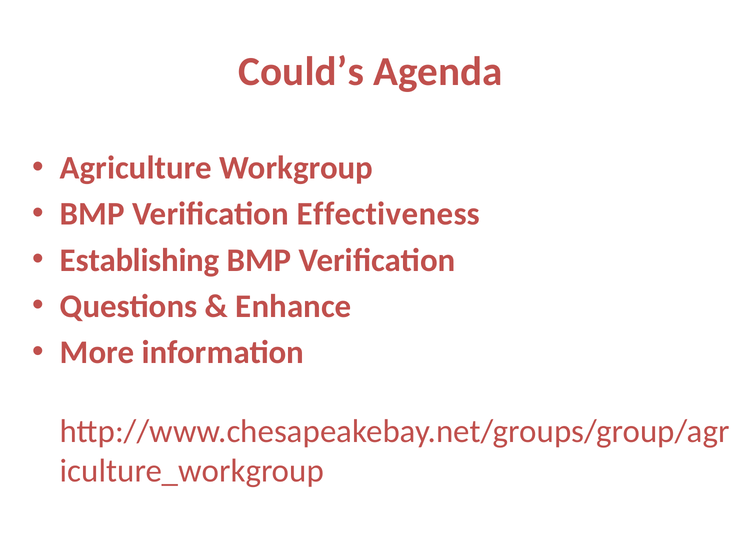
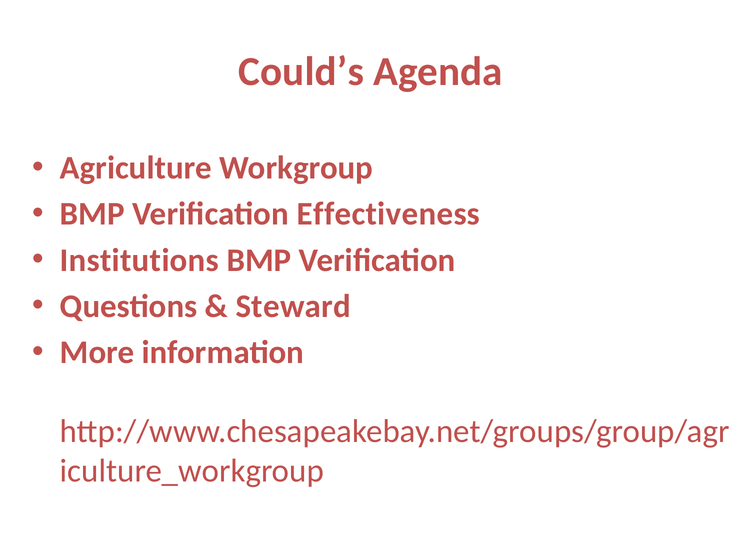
Establishing: Establishing -> Institutions (139, 260)
Enhance: Enhance -> Steward (293, 306)
